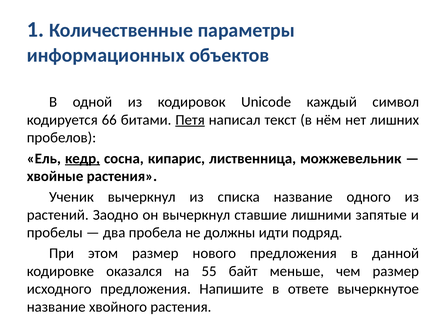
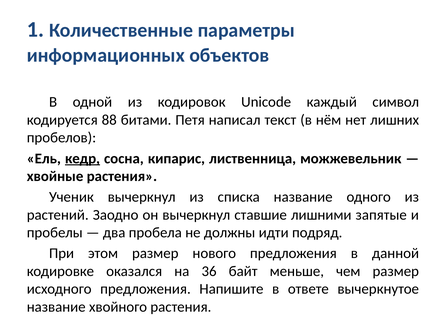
66: 66 -> 88 (109, 120)
Петя underline: present -> none (190, 120)
55: 55 -> 36 (209, 272)
